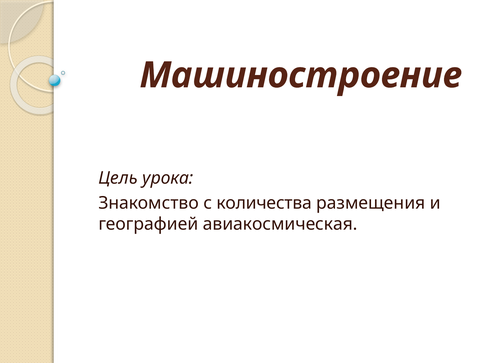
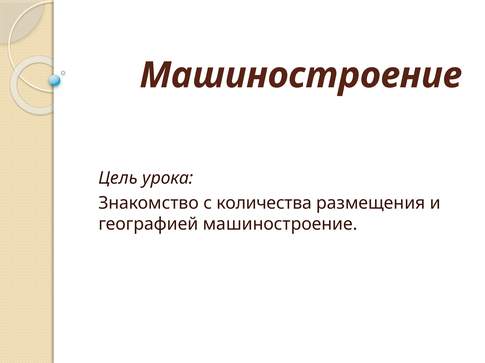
географией авиакосмическая: авиакосмическая -> машиностроение (280, 225)
